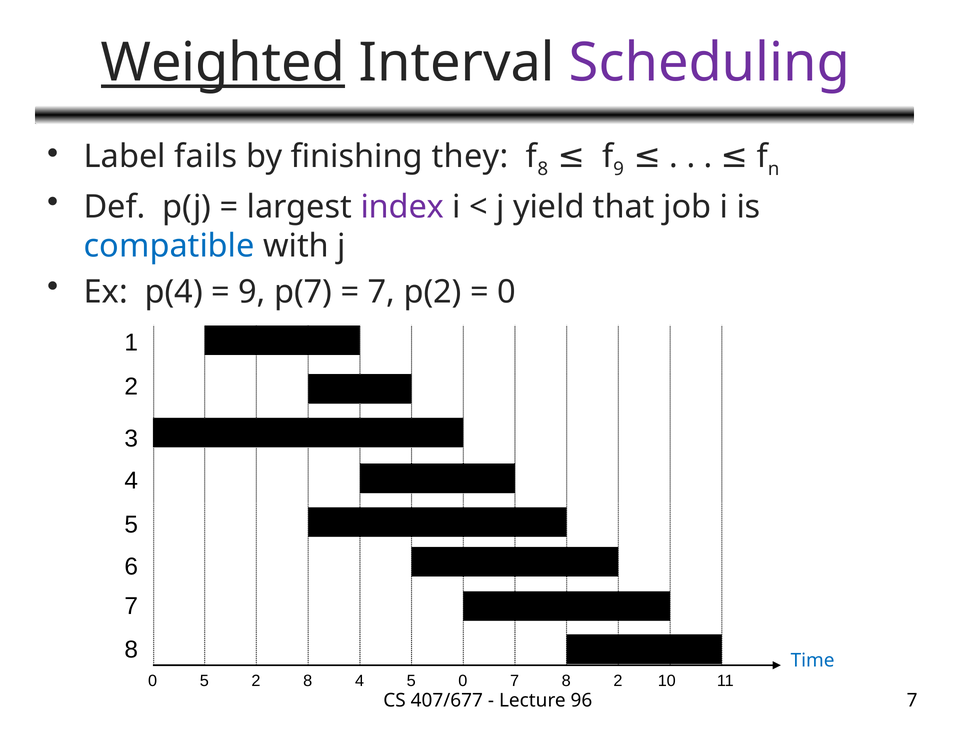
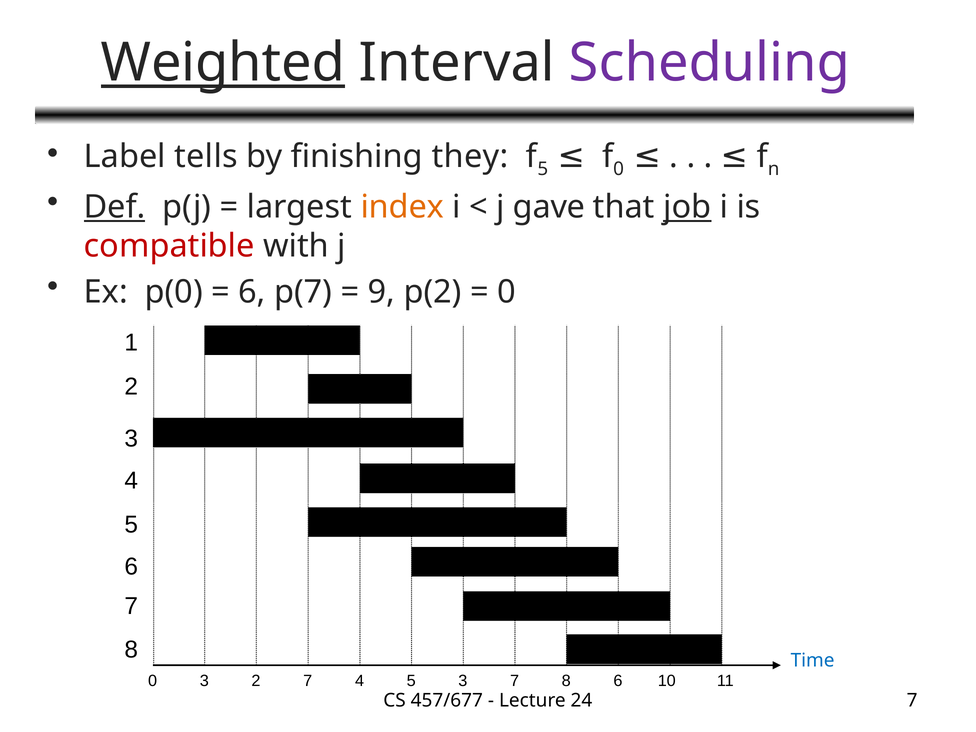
fails: fails -> tells (206, 156)
8: 8 -> 5 (543, 169)
9: 9 -> 0 (619, 169)
Def underline: none -> present (115, 207)
index colour: purple -> orange (402, 207)
yield: yield -> gave (549, 207)
job underline: none -> present (687, 207)
compatible colour: blue -> red (169, 246)
p(4: p(4 -> p(0 (174, 292)
9: 9 -> 6 (252, 292)
7: 7 -> 9 (381, 292)
0 5: 5 -> 3 (204, 681)
2 8: 8 -> 7 (308, 681)
5 0: 0 -> 3 (463, 681)
8 2: 2 -> 6 (618, 681)
407/677: 407/677 -> 457/677 (447, 700)
96: 96 -> 24 (581, 700)
